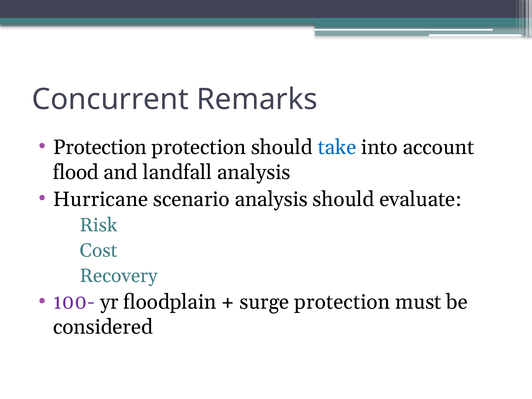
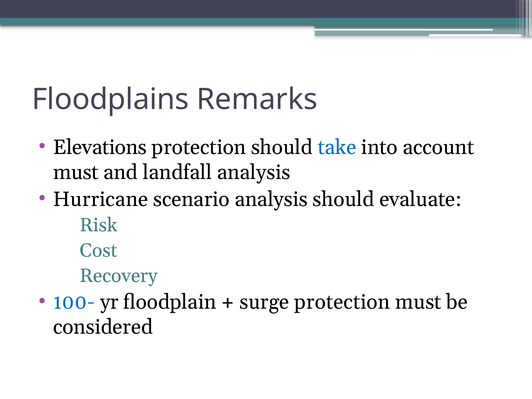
Concurrent: Concurrent -> Floodplains (110, 100)
Protection: Protection -> Elevations (100, 147)
flood: flood -> must (76, 172)
100- colour: purple -> blue (74, 302)
